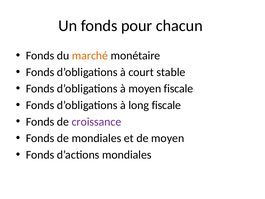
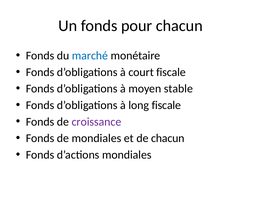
marché colour: orange -> blue (90, 56)
court stable: stable -> fiscale (171, 72)
moyen fiscale: fiscale -> stable (178, 89)
de moyen: moyen -> chacun (168, 138)
